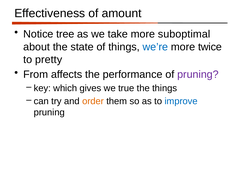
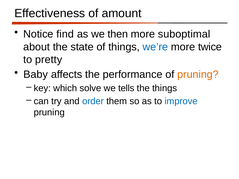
tree: tree -> find (65, 34)
take: take -> then (118, 34)
From: From -> Baby (36, 75)
pruning colour: purple -> orange (198, 75)
gives: gives -> solve (90, 88)
true: true -> tells (126, 88)
order colour: orange -> blue (93, 101)
